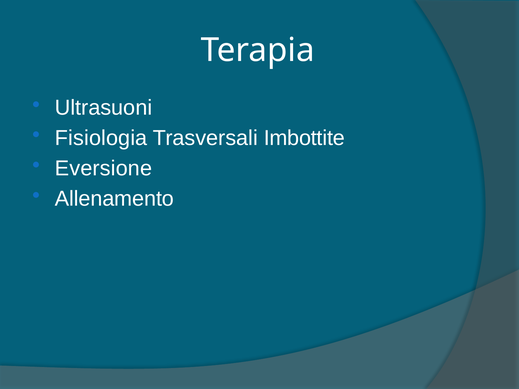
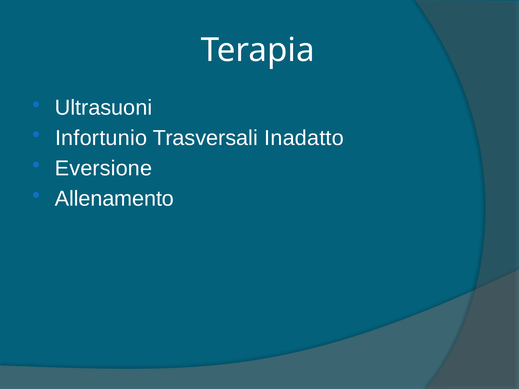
Fisiologia: Fisiologia -> Infortunio (101, 138)
Imbottite: Imbottite -> Inadatto (304, 138)
